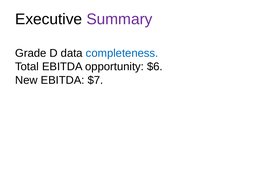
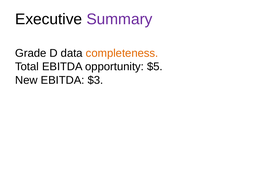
completeness colour: blue -> orange (122, 53)
$6: $6 -> $5 (155, 67)
$7: $7 -> $3 (95, 80)
